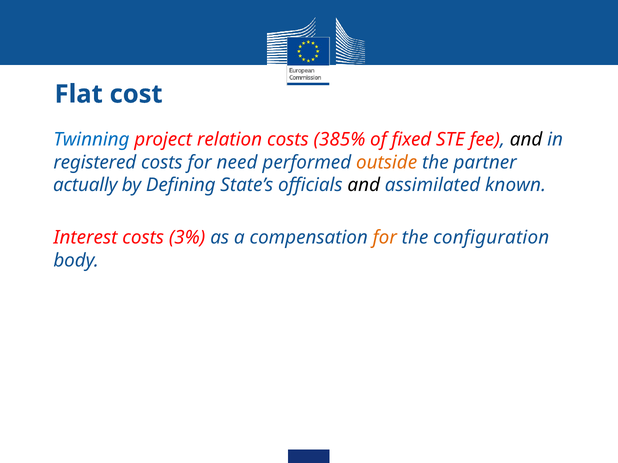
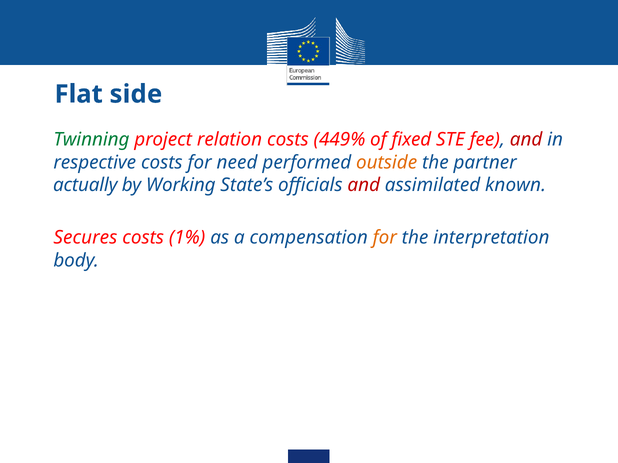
cost: cost -> side (136, 94)
Twinning colour: blue -> green (91, 140)
385%: 385% -> 449% (339, 140)
and colour: black -> red (526, 140)
registered: registered -> respective (95, 163)
Defining: Defining -> Working (181, 185)
and colour: black -> red (364, 185)
Interest: Interest -> Secures (85, 238)
3%: 3% -> 1% (187, 238)
configuration: configuration -> interpretation (491, 238)
